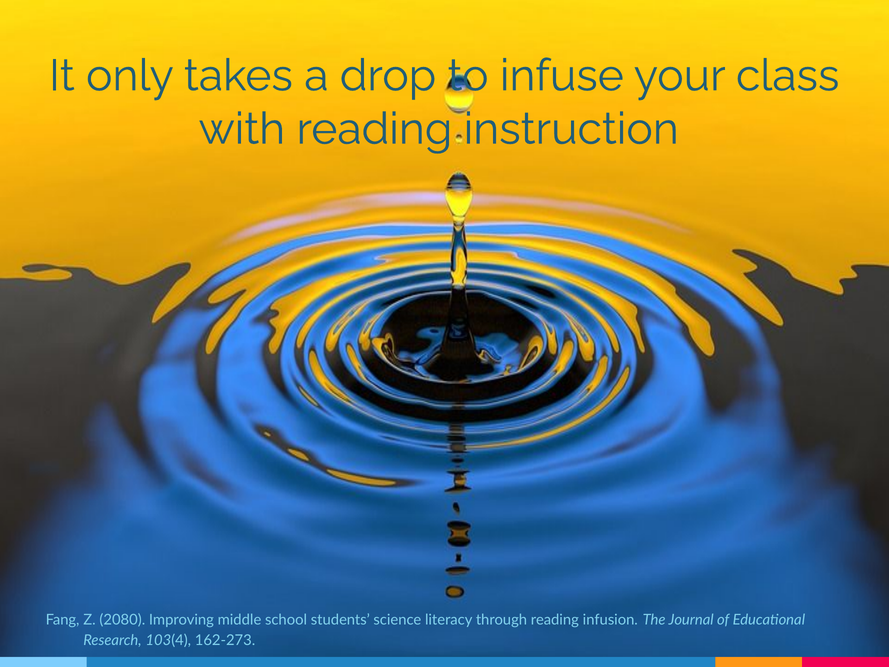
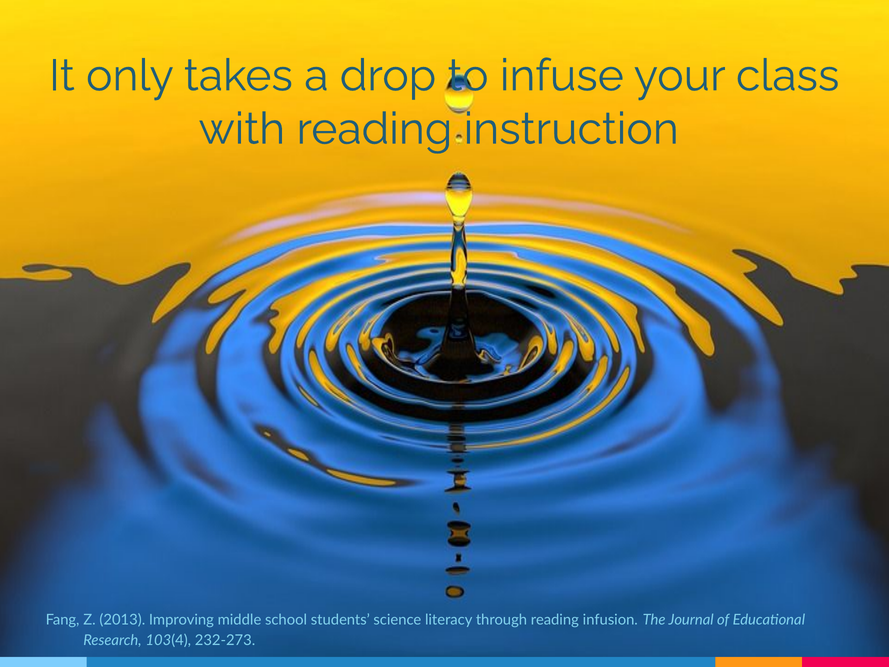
2080: 2080 -> 2013 (122, 619)
162-273: 162-273 -> 232-273 (225, 640)
